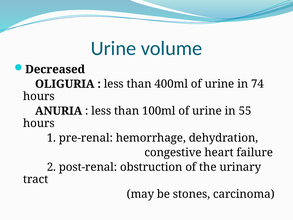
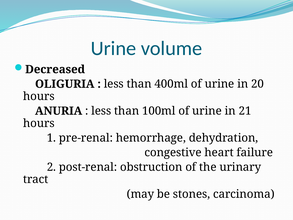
74: 74 -> 20 (257, 84)
55: 55 -> 21 (245, 111)
